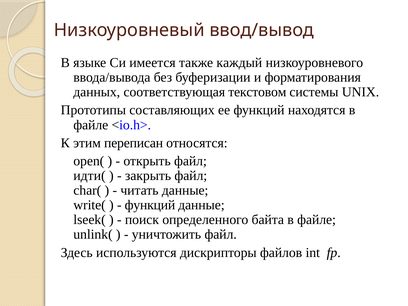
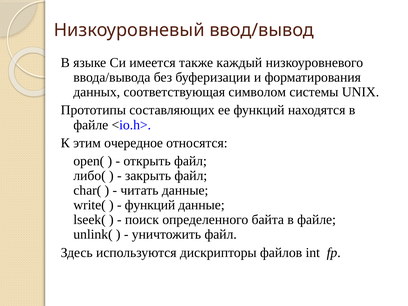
текстовом: текстовом -> символом (257, 92)
переписан: переписан -> очередное (134, 143)
идти(: идти( -> либо( (90, 176)
